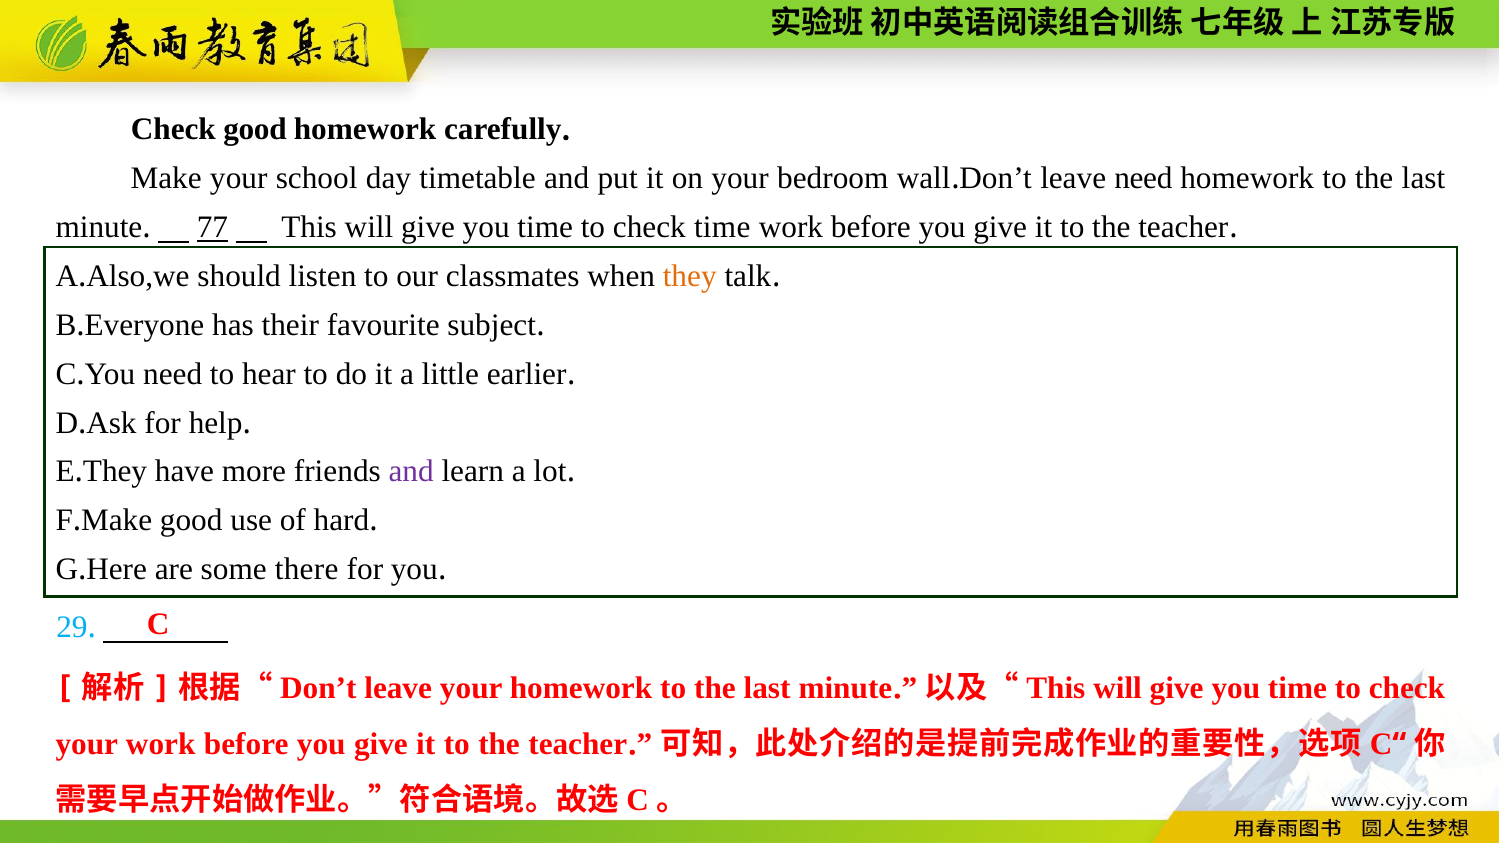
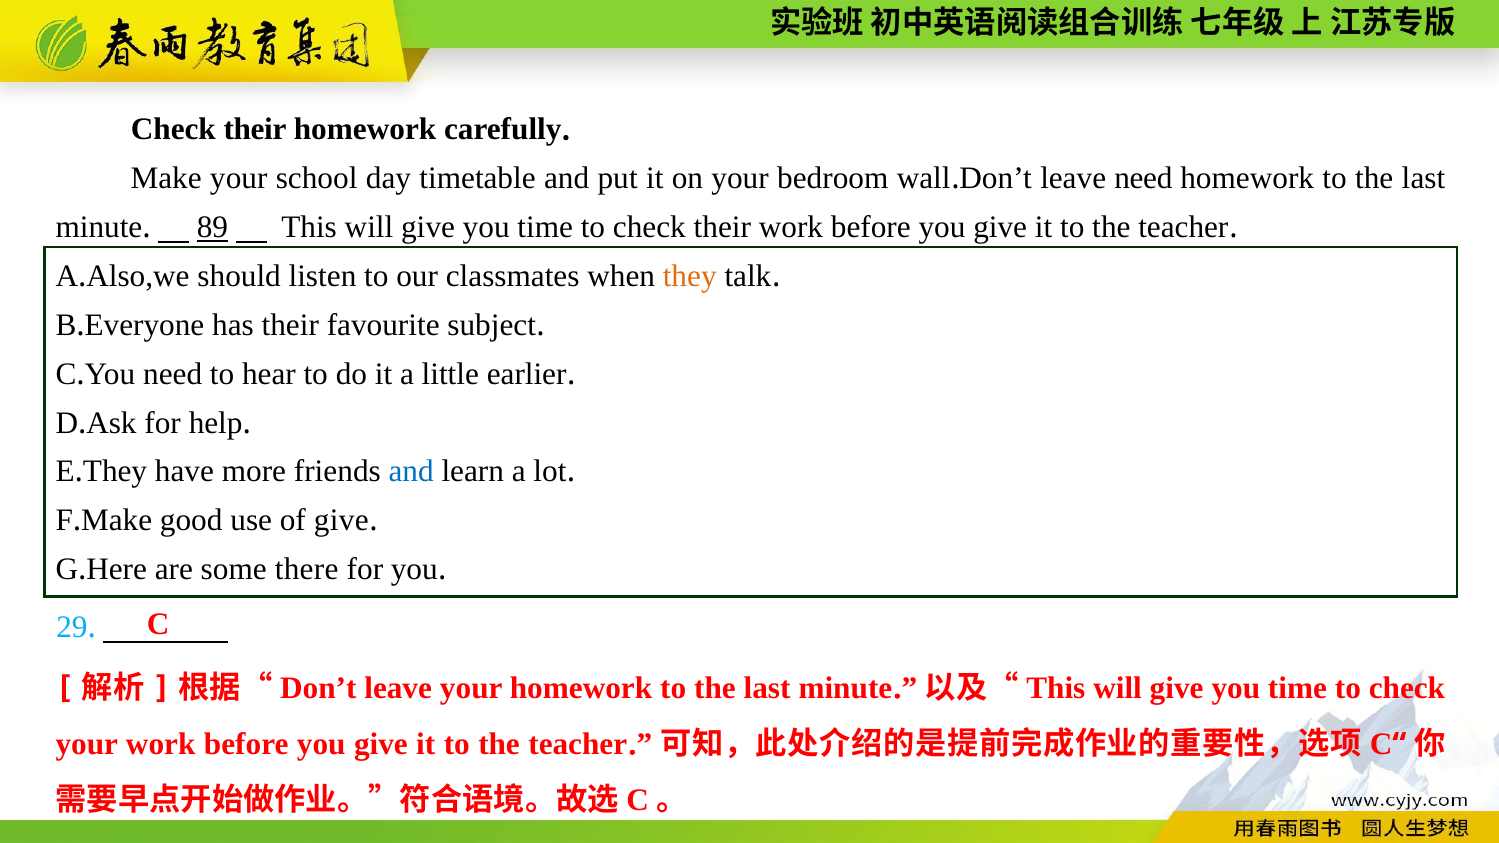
good: good -> their (255, 130)
77: 77 -> 89 (212, 227)
to check time: time -> their (722, 227)
and colour: purple -> blue (411, 472)
of hard: hard -> give (341, 520)
